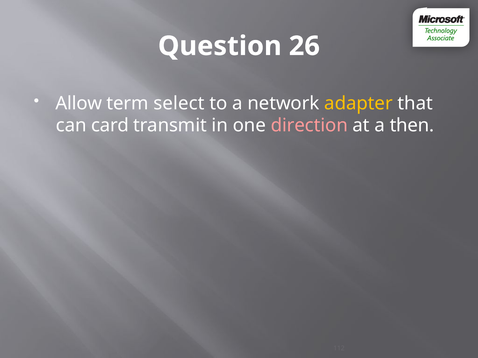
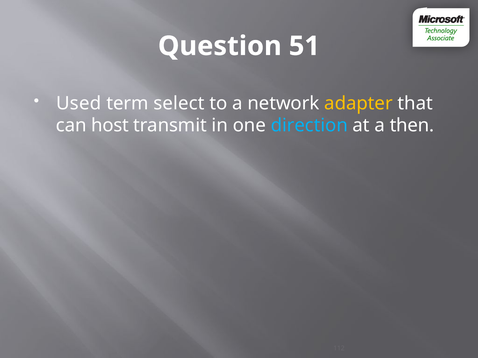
26: 26 -> 51 (304, 46)
Allow: Allow -> Used (79, 103)
card: card -> host (110, 126)
direction colour: pink -> light blue (309, 126)
